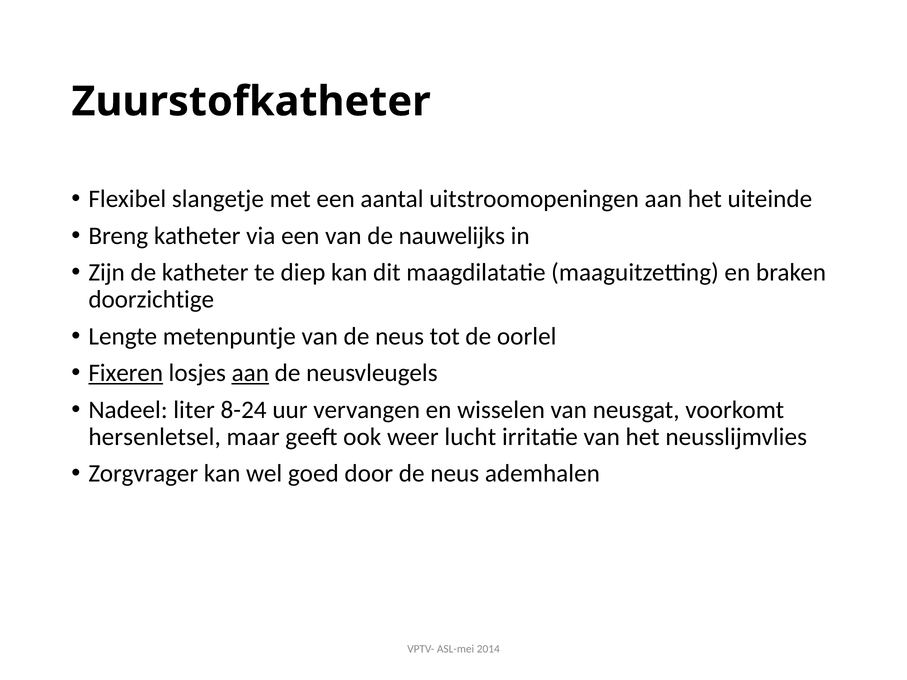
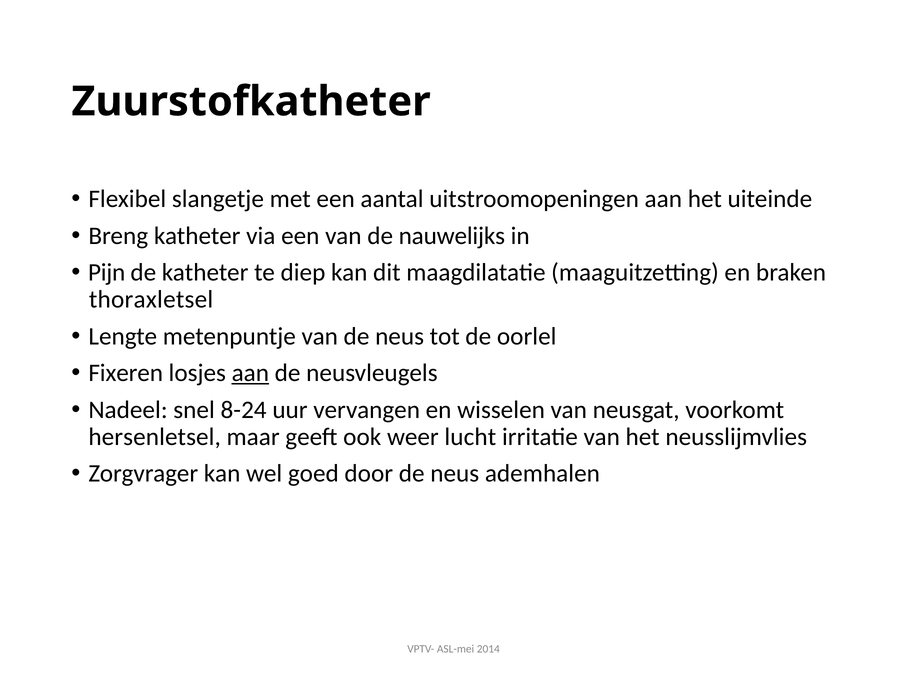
Zijn: Zijn -> Pijn (107, 273)
doorzichtige: doorzichtige -> thoraxletsel (151, 300)
Fixeren underline: present -> none (126, 373)
liter: liter -> snel (194, 410)
